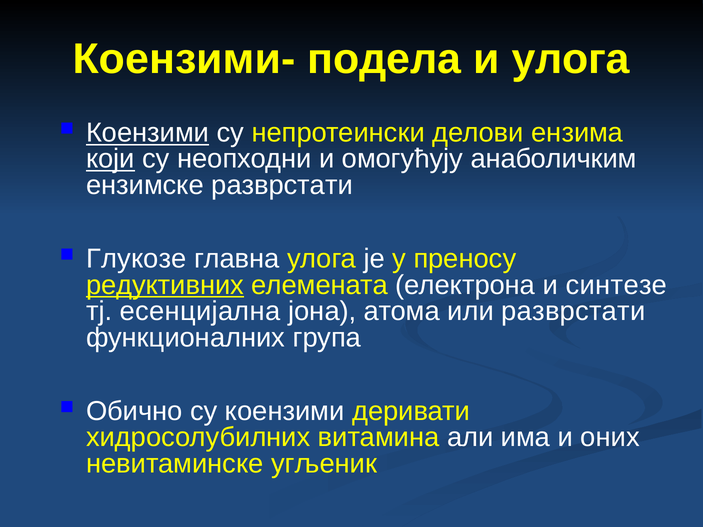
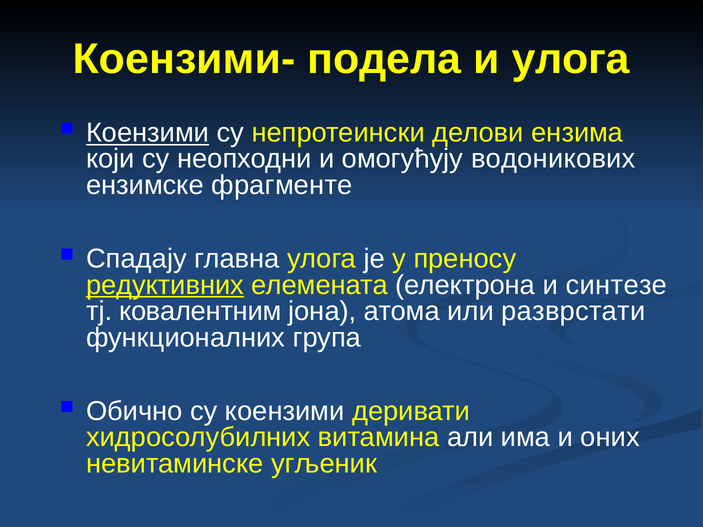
који underline: present -> none (110, 159)
анаболичким: анаболичким -> водоникових (553, 159)
ензимске разврстати: разврстати -> фрaгменте (282, 185)
Глукозе: Глукозе -> Спадају (136, 259)
есенцијална: есенцијална -> ковалентним (200, 311)
